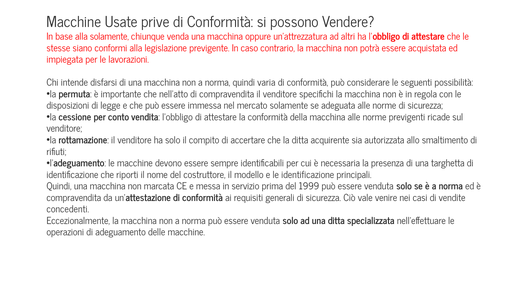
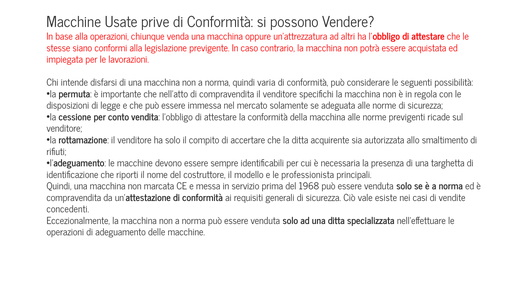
alla solamente: solamente -> operazioni (109, 37)
le identificazione: identificazione -> professionista (308, 175)
1999: 1999 -> 1968 (309, 186)
venire: venire -> esiste (386, 198)
